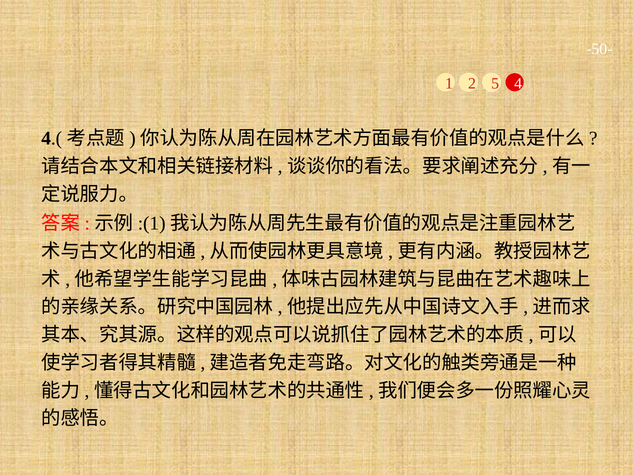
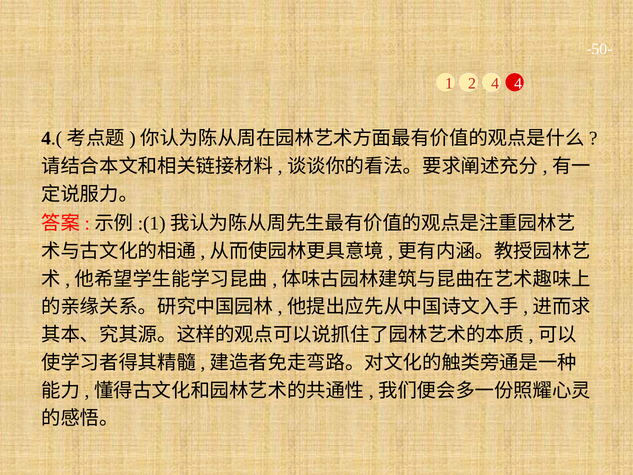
2 5: 5 -> 4 (495, 83)
